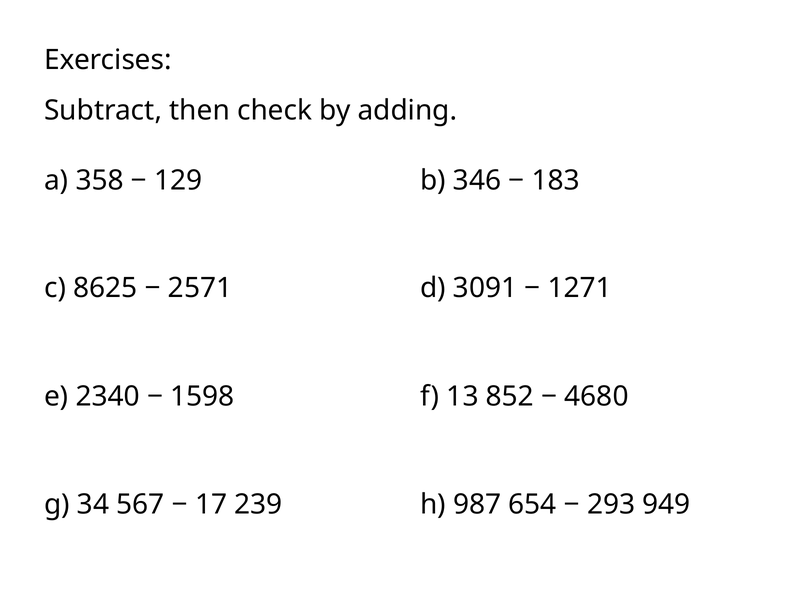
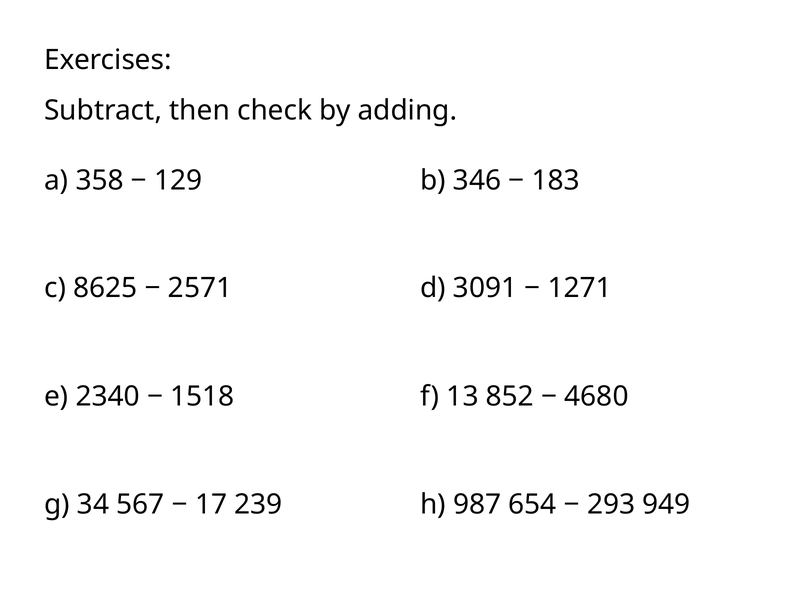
1598: 1598 -> 1518 (202, 396)
